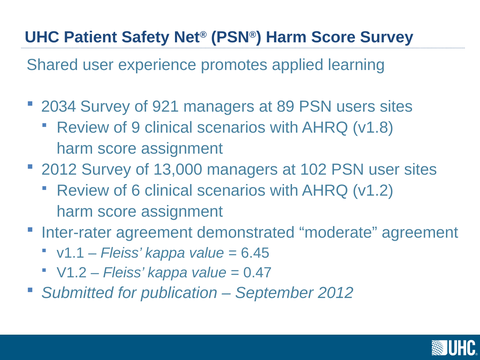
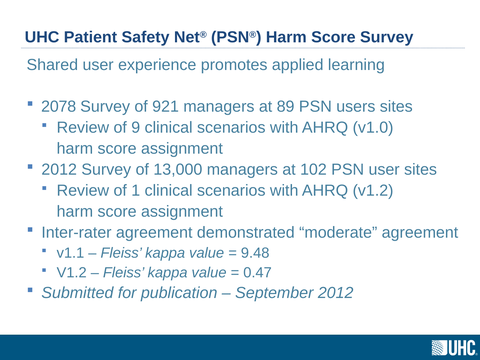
2034: 2034 -> 2078 (59, 107)
v1.8: v1.8 -> v1.0 (373, 128)
6: 6 -> 1 (136, 191)
6.45: 6.45 -> 9.48 (255, 253)
